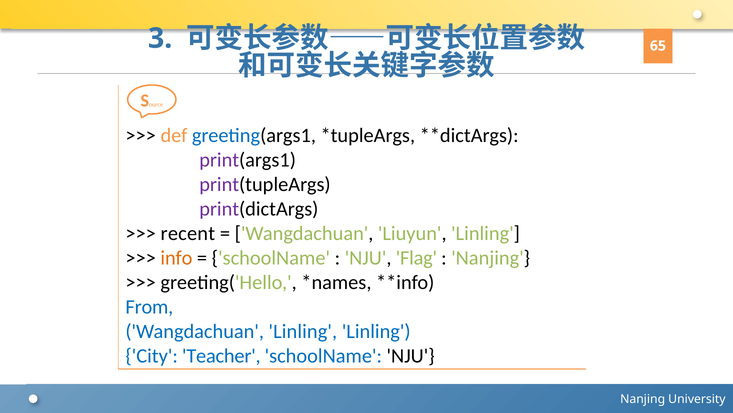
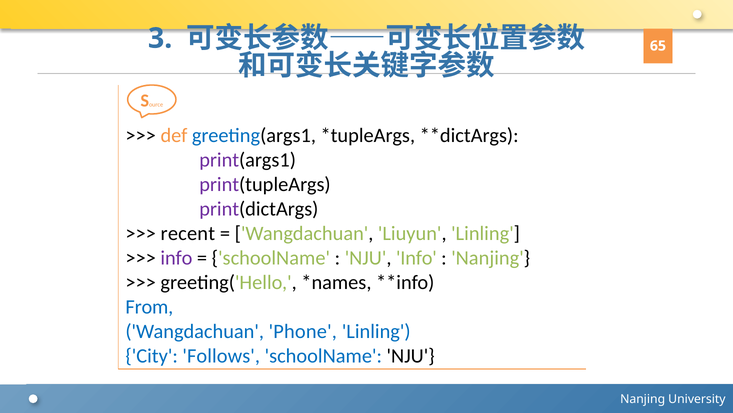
info colour: orange -> purple (176, 257)
NJU Flag: Flag -> Info (416, 257)
Wangdachuan Linling: Linling -> Phone (303, 331)
Teacher: Teacher -> Follows (221, 355)
